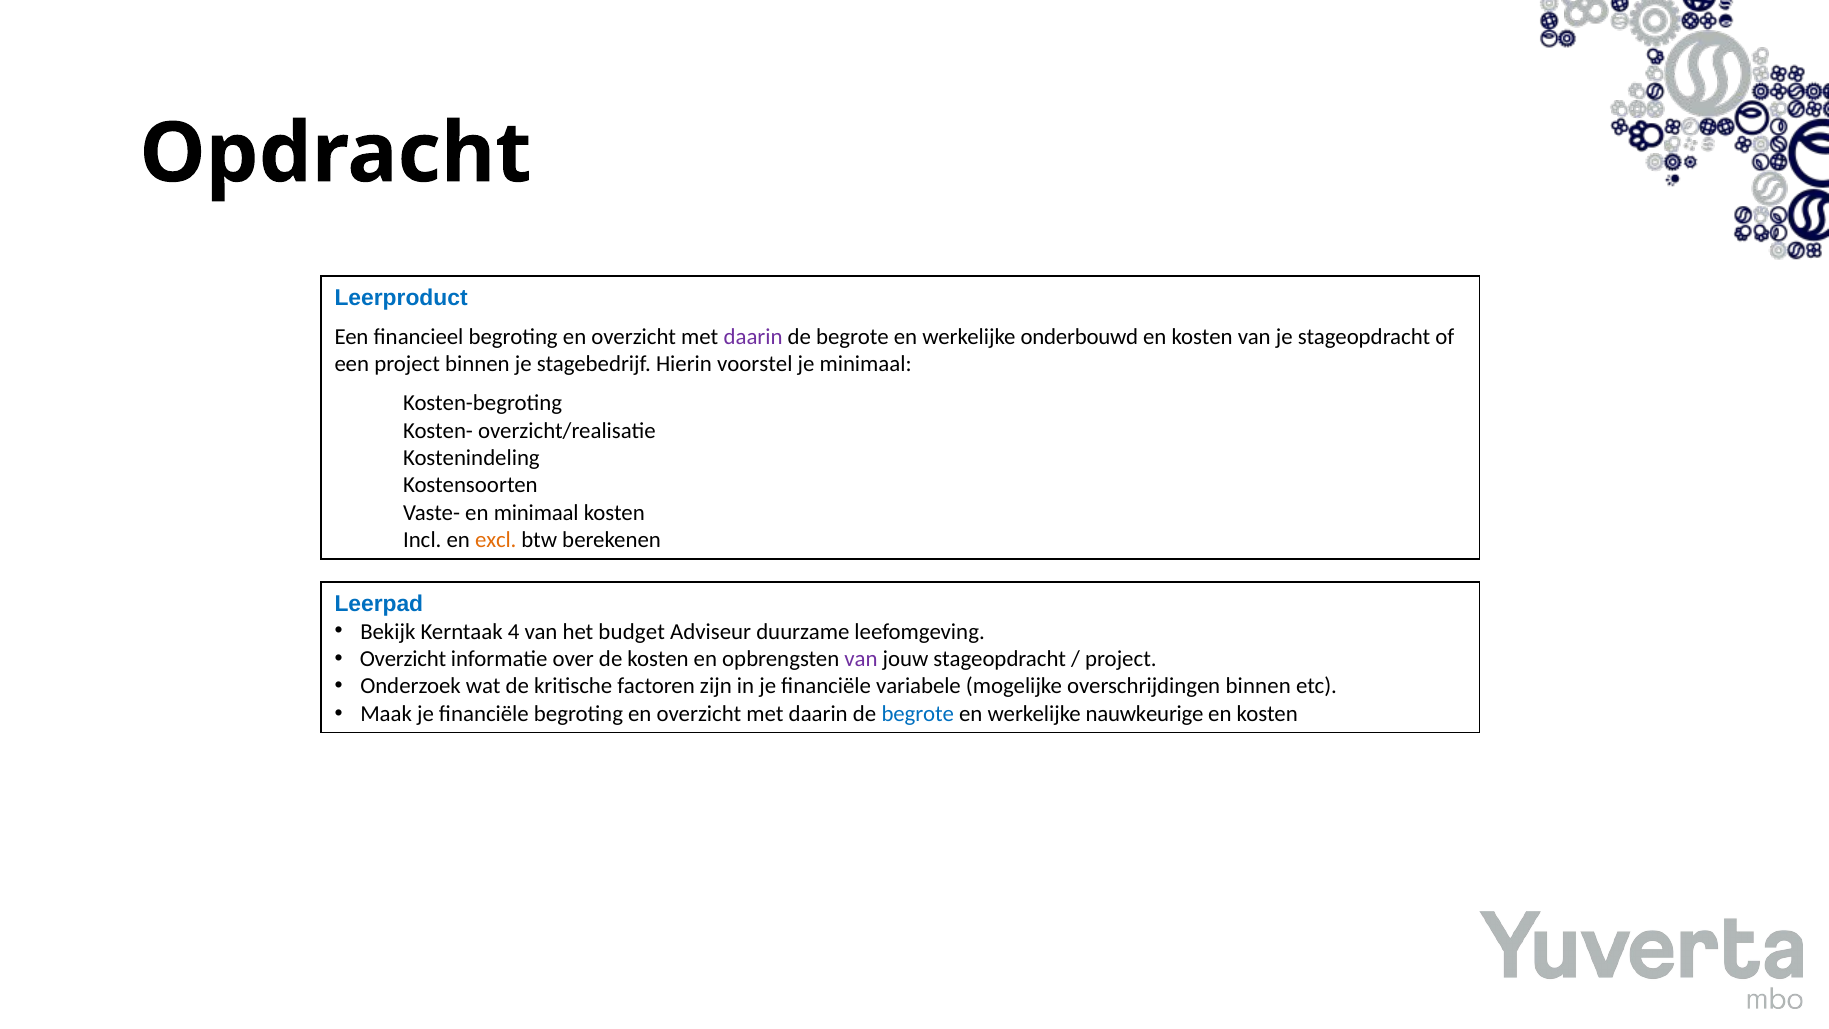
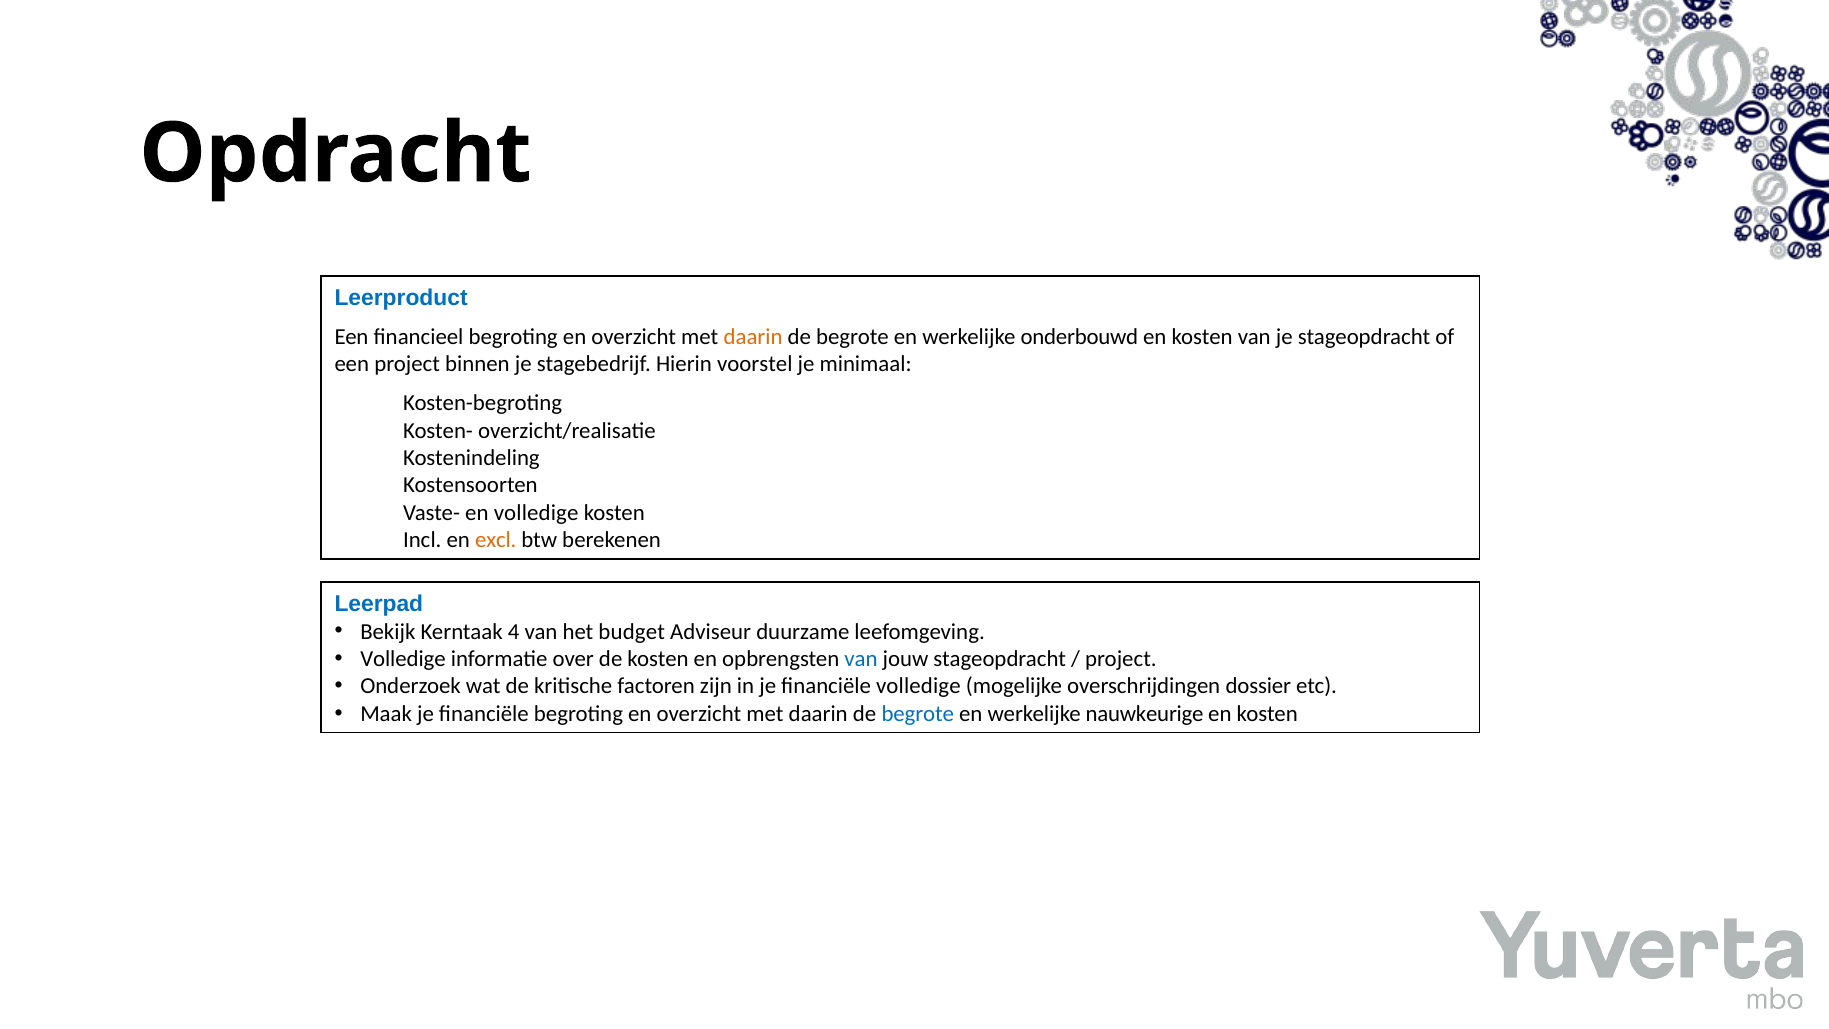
daarin colour: purple -> orange (753, 337)
en minimaal: minimaal -> volledige (536, 513)
Overzicht: Overzicht -> Volledige (403, 659)
van colour: purple -> blue (861, 659)
financiële variabele: variabele -> volledige (918, 686)
overschrijdingen binnen: binnen -> dossier (1258, 686)
